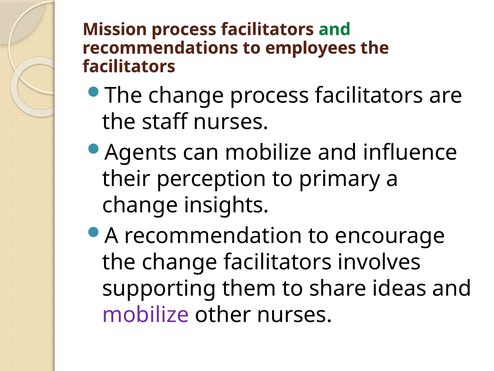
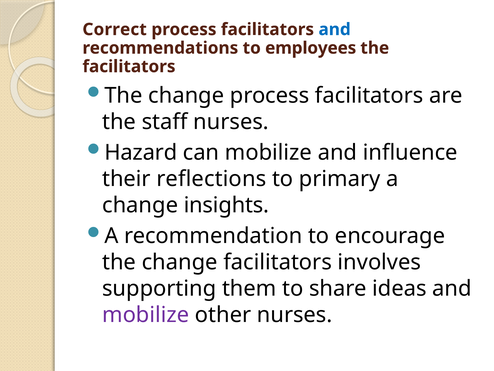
Mission: Mission -> Correct (115, 29)
and colour: green -> blue (335, 29)
Agents: Agents -> Hazard (141, 152)
perception: perception -> reflections (211, 179)
